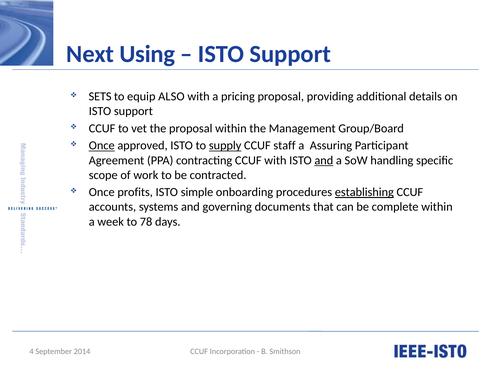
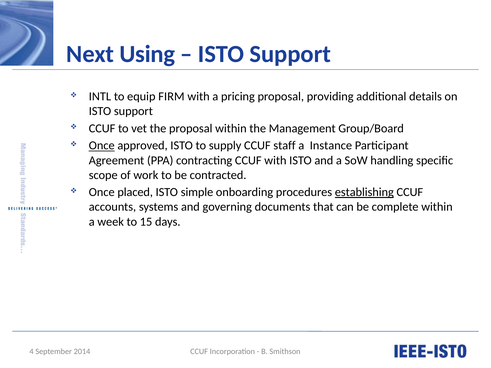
SETS: SETS -> INTL (100, 97)
ALSO: ALSO -> FIRM (171, 97)
supply underline: present -> none (225, 146)
Assuring: Assuring -> Instance (331, 146)
and underline: present -> none (324, 160)
profits: profits -> placed (135, 192)
78: 78 -> 15 (146, 222)
